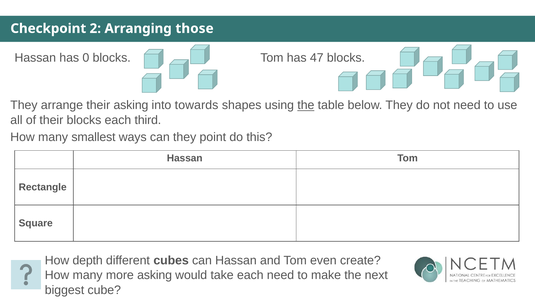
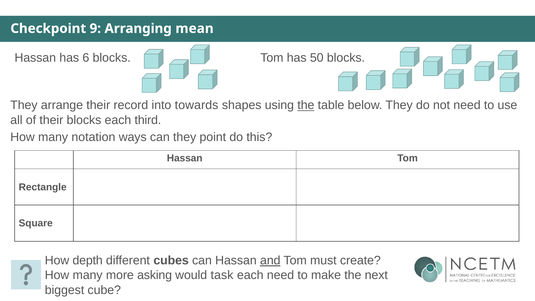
2: 2 -> 9 (95, 29)
those: those -> mean (195, 29)
47: 47 -> 50 (317, 58)
0: 0 -> 6 (86, 58)
their asking: asking -> record (131, 105)
smallest: smallest -> notation (93, 137)
and underline: none -> present (270, 260)
even: even -> must (323, 260)
take: take -> task (222, 275)
